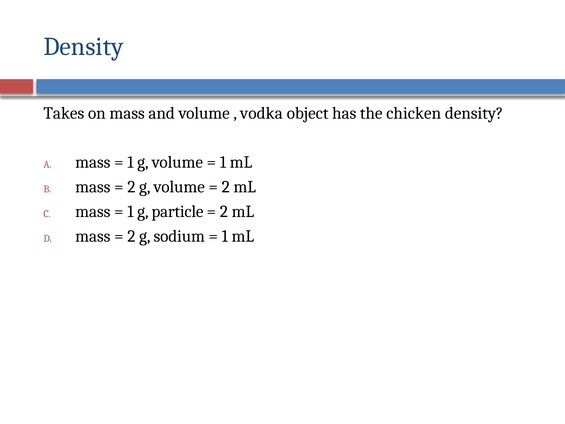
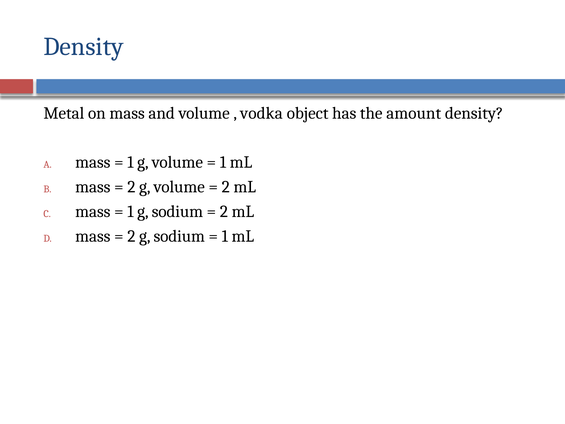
Takes: Takes -> Metal (64, 113)
chicken: chicken -> amount (414, 113)
1 g particle: particle -> sodium (177, 211)
